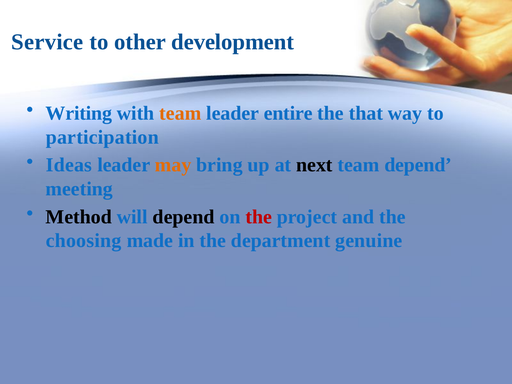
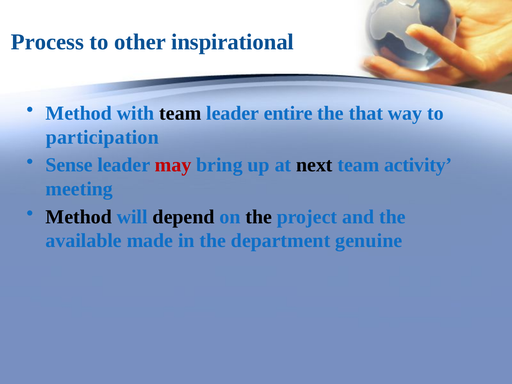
Service: Service -> Process (47, 42)
development: development -> inspirational (233, 42)
Writing: Writing -> Method (79, 113)
team colour: orange -> black (180, 113)
Ideas: Ideas -> Sense (69, 165)
may colour: orange -> red (173, 165)
team depend: depend -> activity (418, 165)
the colour: red -> black (259, 217)
choosing: choosing -> available (84, 241)
